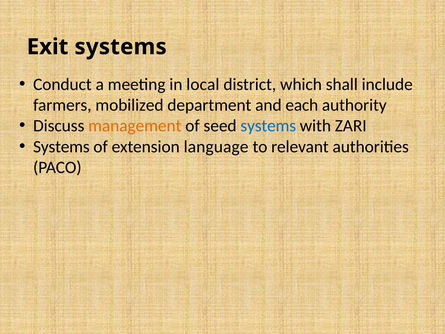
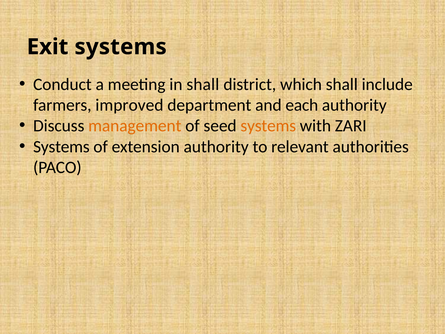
in local: local -> shall (203, 84)
mobilized: mobilized -> improved (129, 105)
systems colour: blue -> orange (268, 126)
extension language: language -> authority (216, 147)
